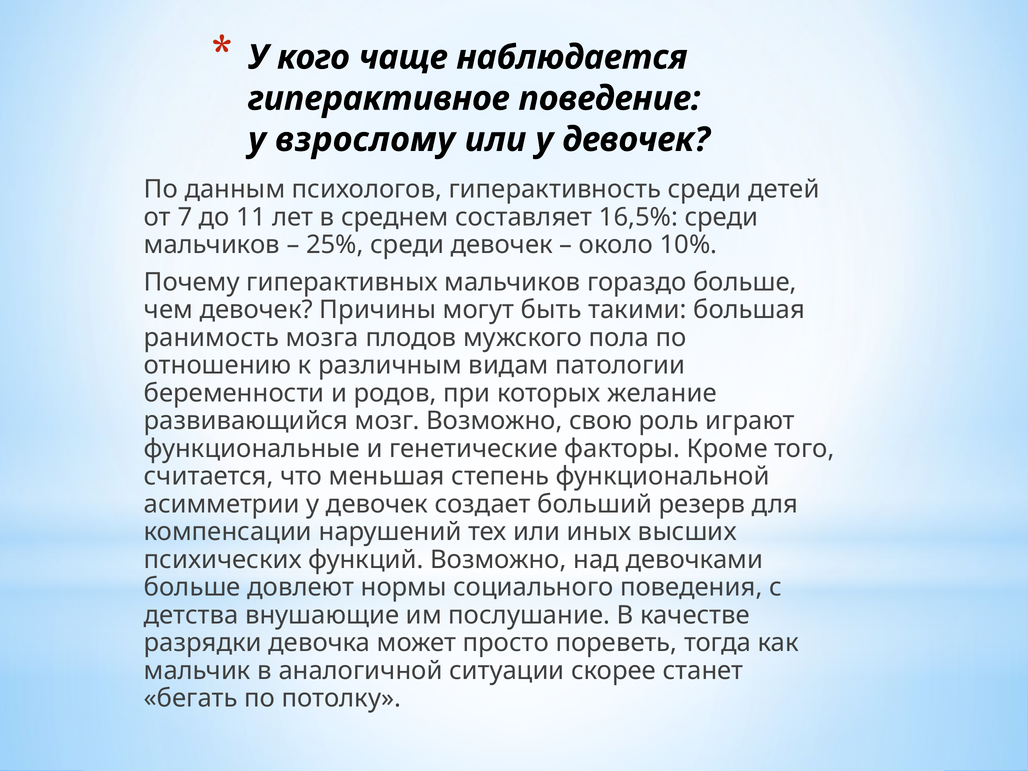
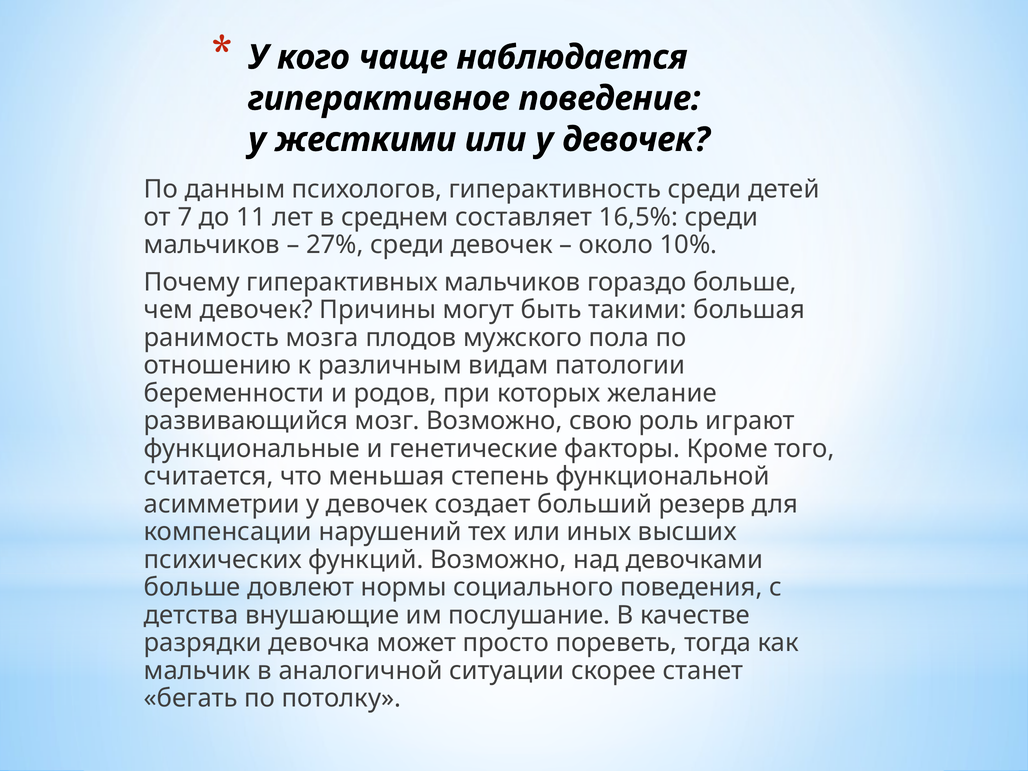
взрослому: взрослому -> жесткими (366, 140)
25%: 25% -> 27% (335, 245)
